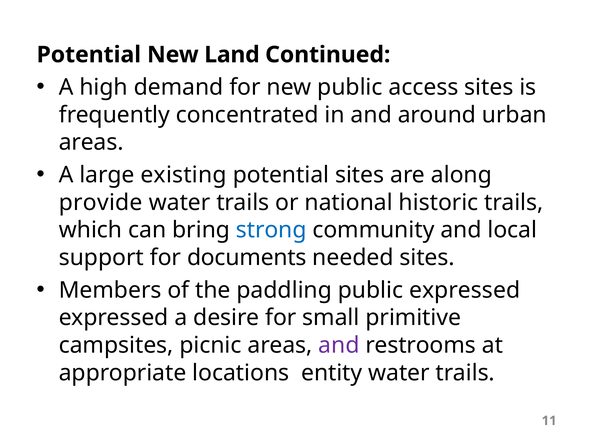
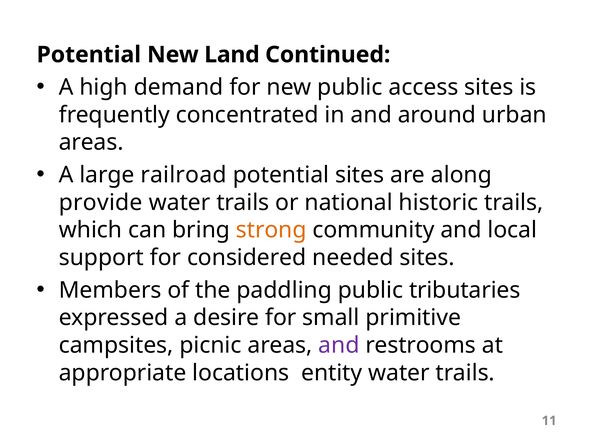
existing: existing -> railroad (184, 175)
strong colour: blue -> orange (271, 230)
documents: documents -> considered (247, 258)
public expressed: expressed -> tributaries (465, 290)
